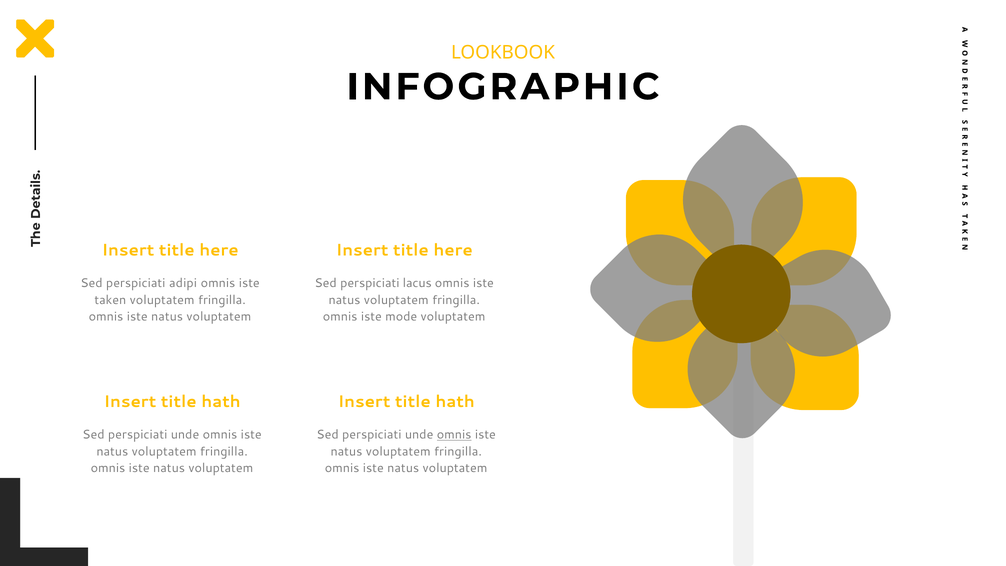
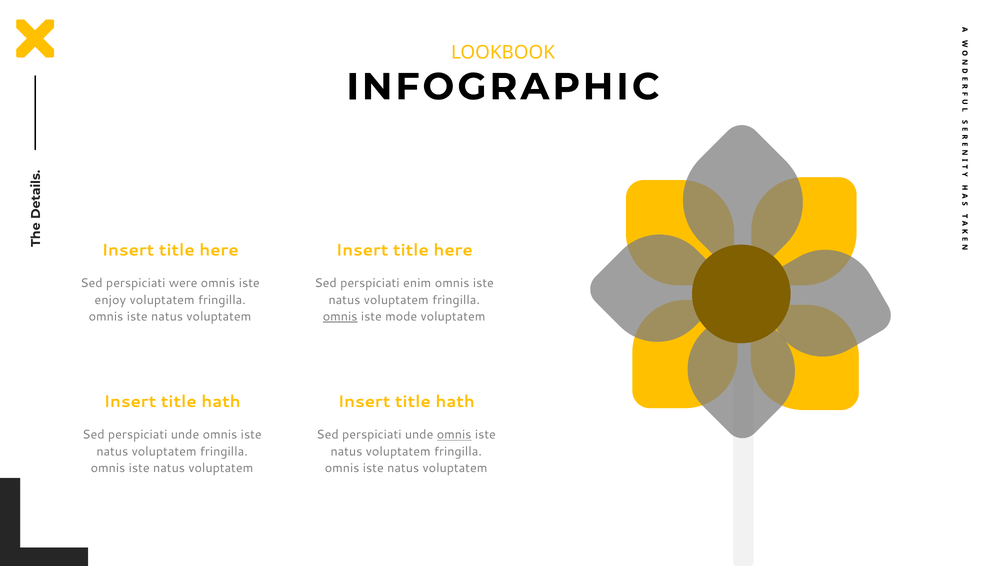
adipi: adipi -> were (183, 283)
lacus: lacus -> enim (417, 283)
taken: taken -> enjoy (110, 300)
omnis underline: none -> present (340, 316)
